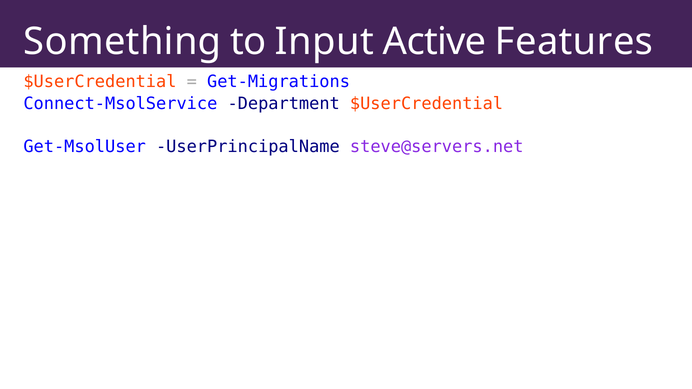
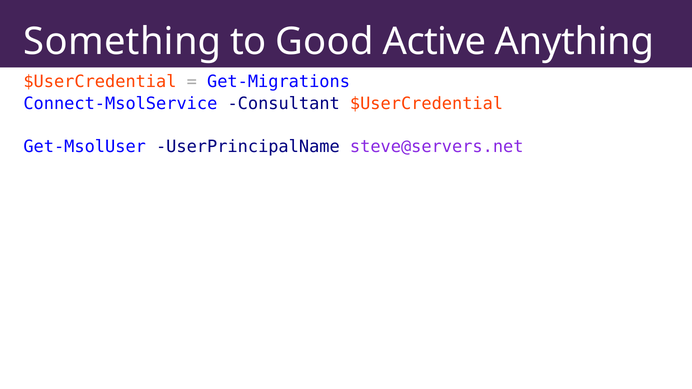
Input: Input -> Good (324, 42)
Features: Features -> Anything (574, 42)
Department: Department -> Consultant (284, 104)
